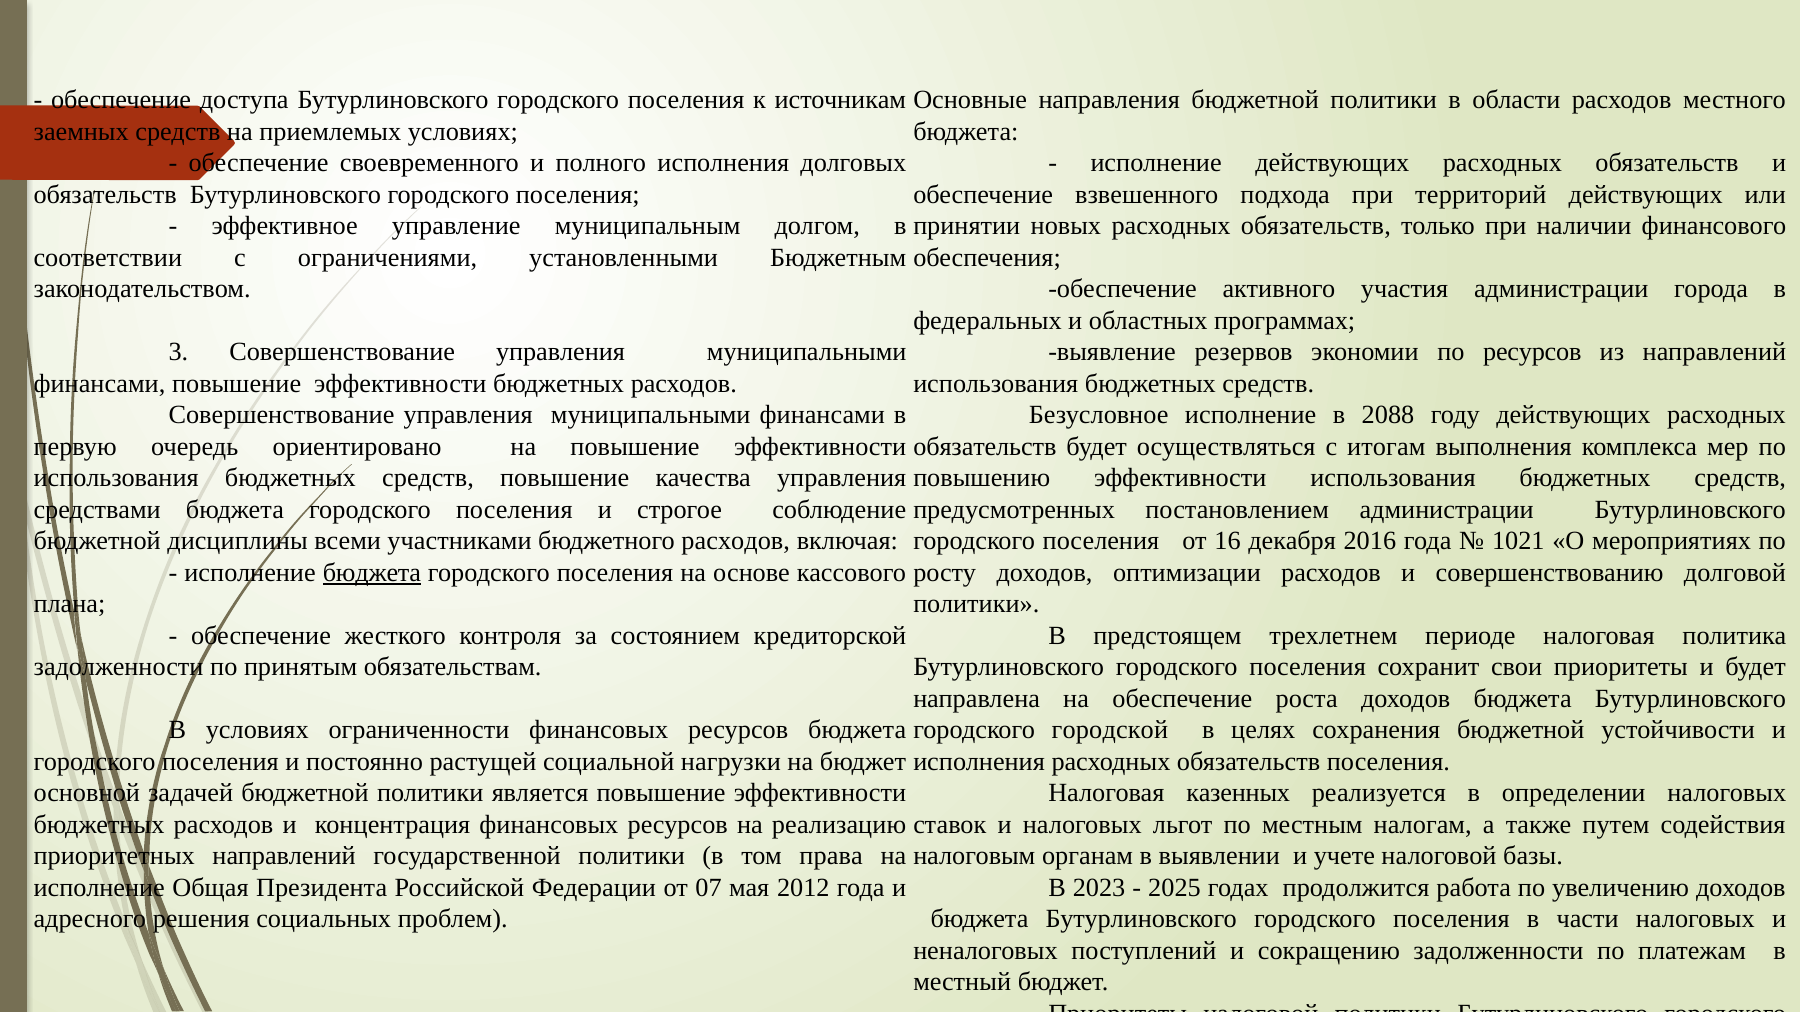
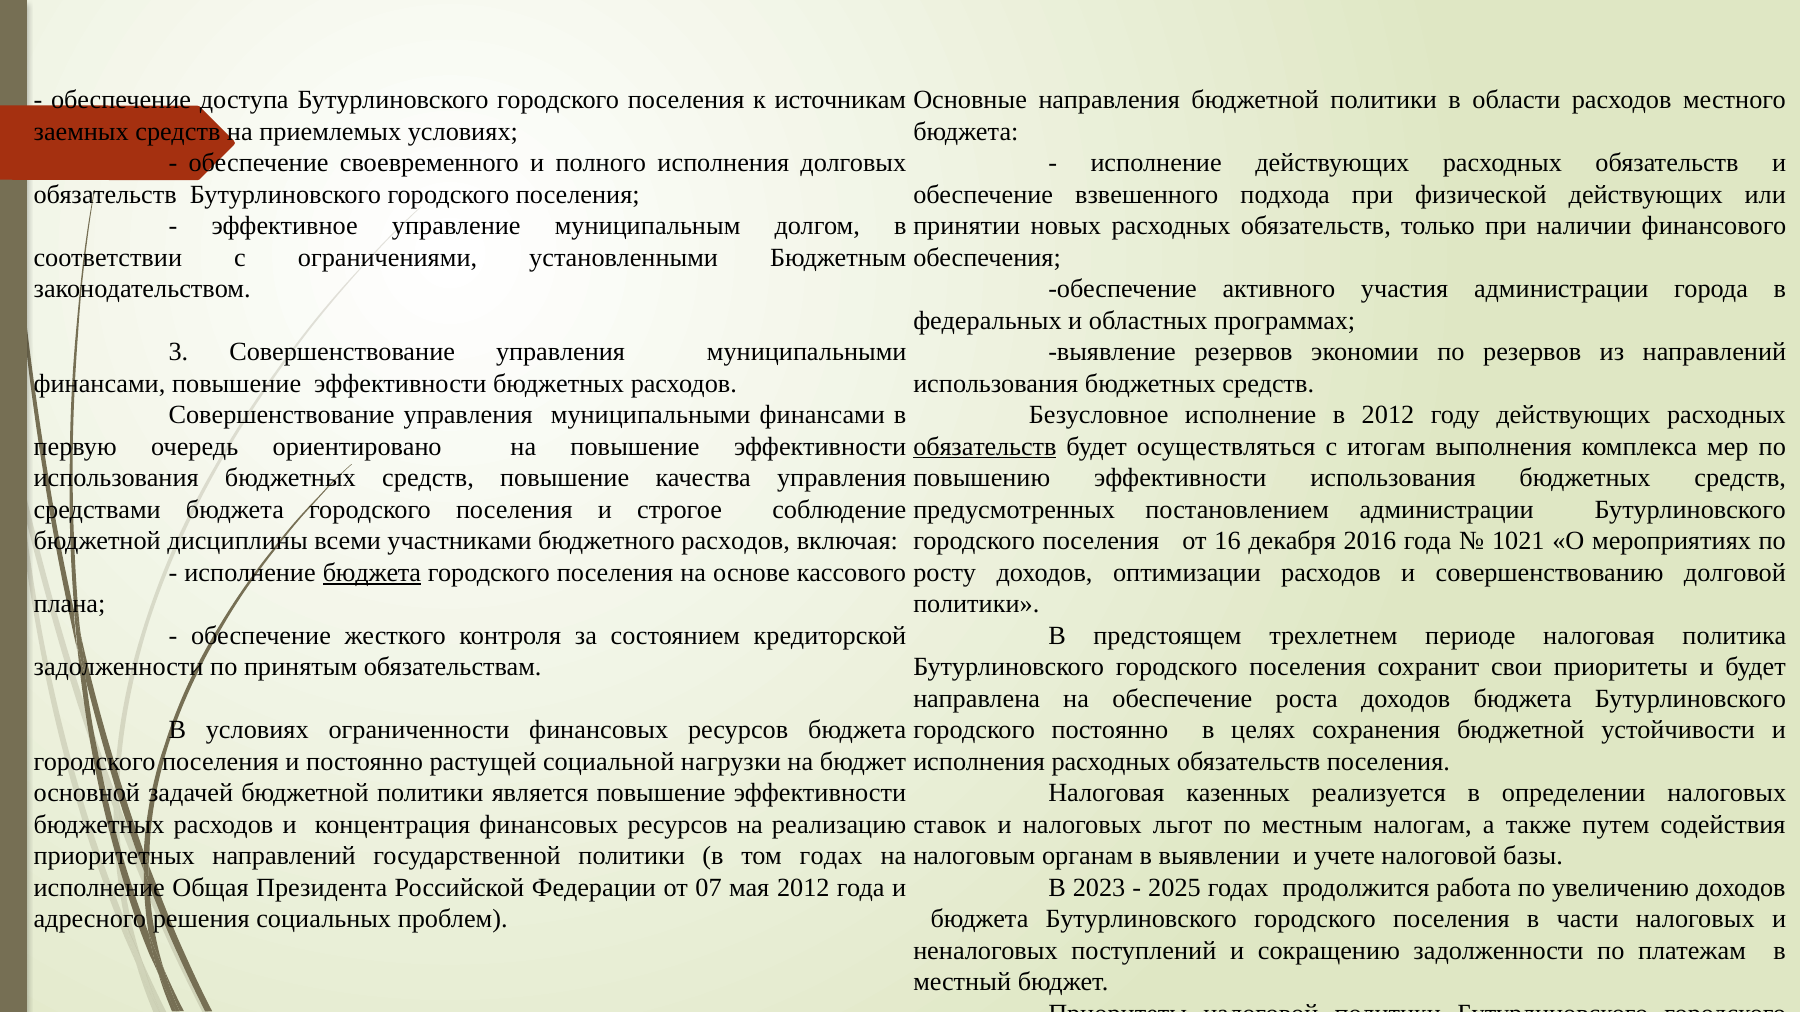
территорий: территорий -> физической (1481, 194)
по ресурсов: ресурсов -> резервов (1532, 352)
в 2088: 2088 -> 2012 (1388, 415)
обязательств underline: none -> present (985, 447)
городского городской: городской -> постоянно (1110, 730)
том права: права -> годах (831, 856)
